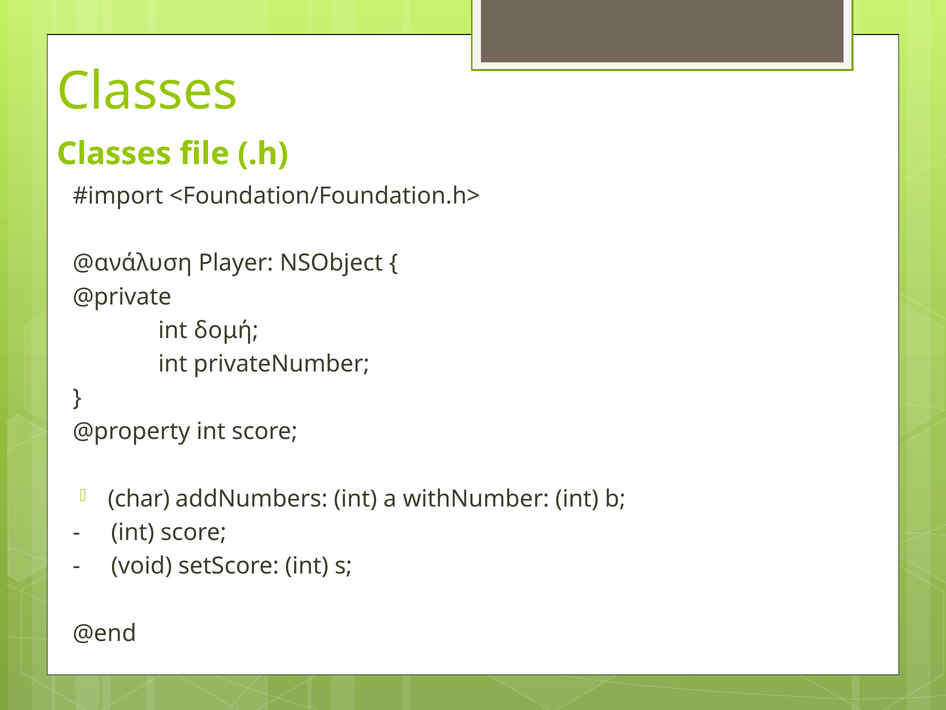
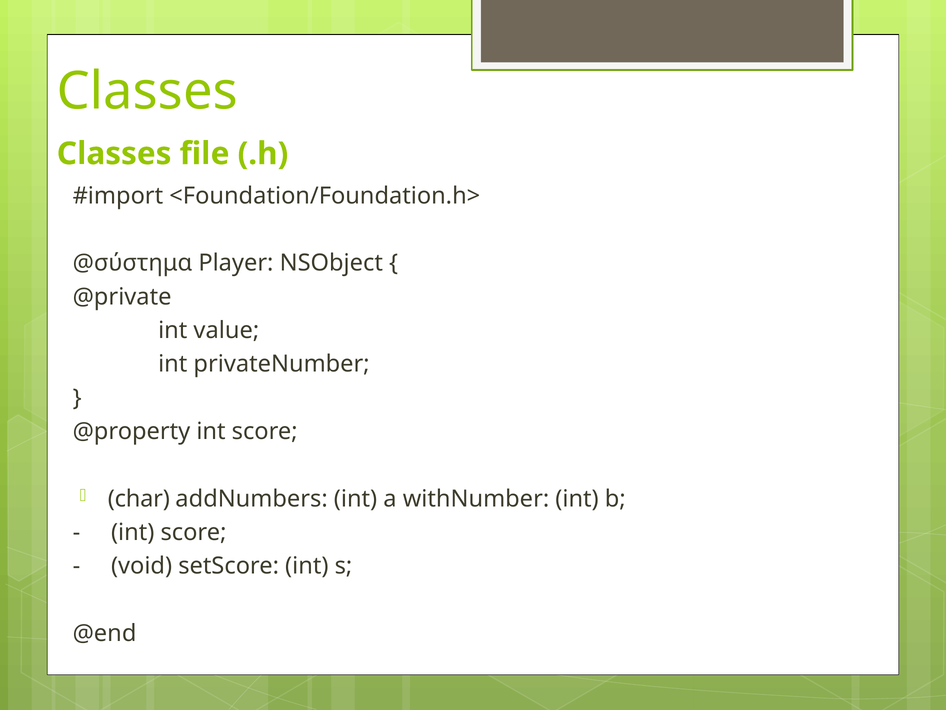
@ανάλυση: @ανάλυση -> @σύστημα (133, 263)
δομή: δομή -> value (226, 330)
